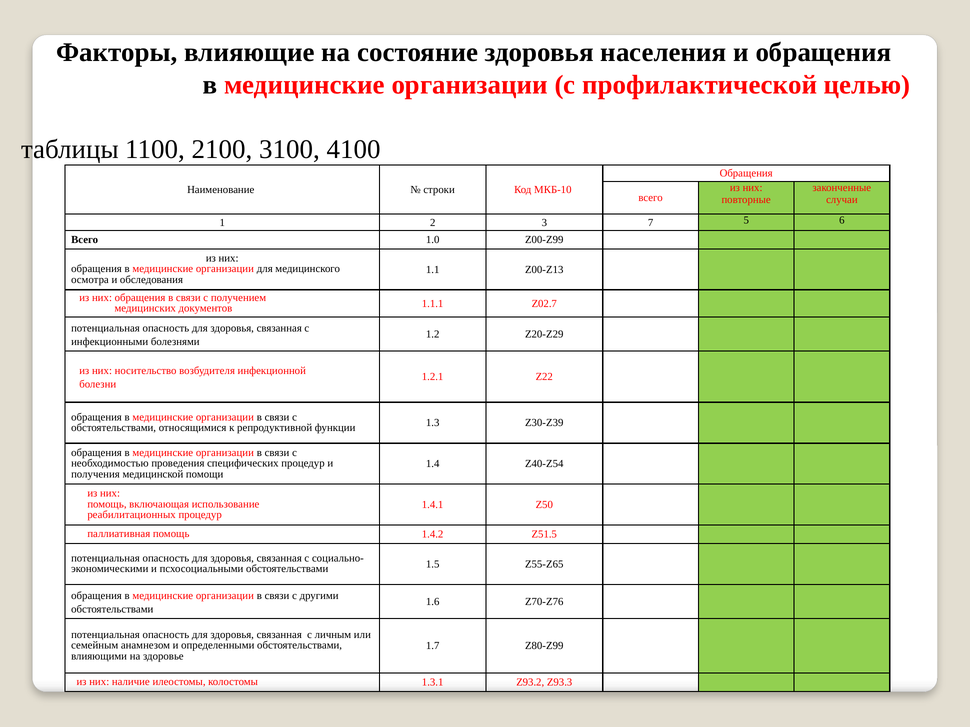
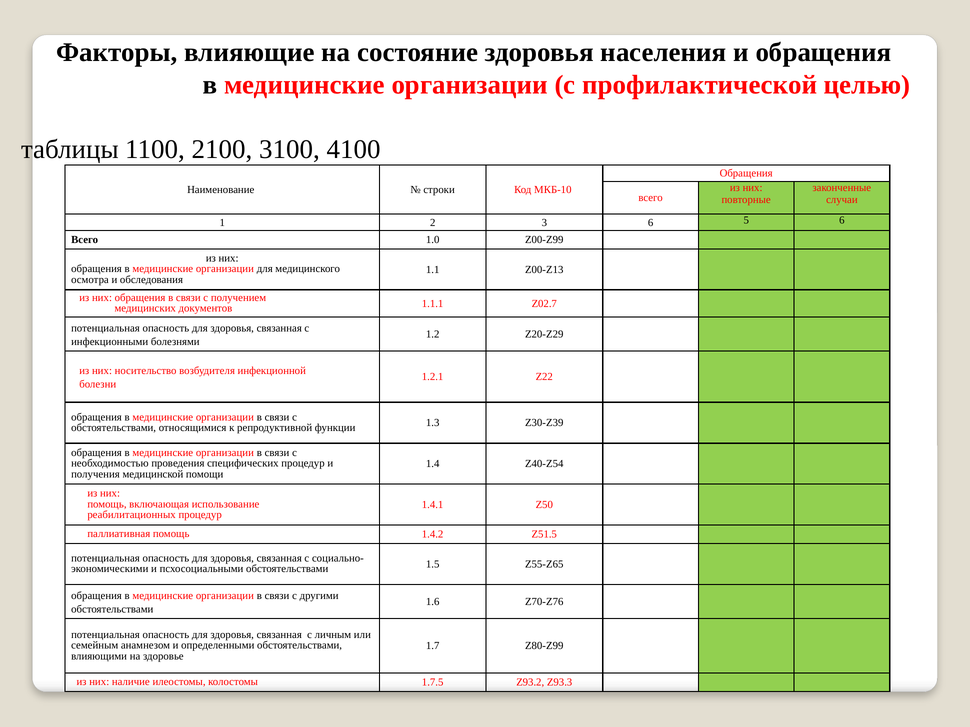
3 7: 7 -> 6 (651, 223)
1.3.1: 1.3.1 -> 1.7.5 (433, 683)
